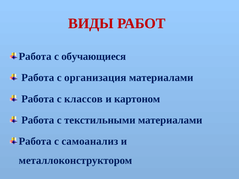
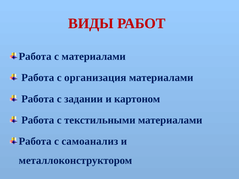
с обучающиеся: обучающиеся -> материалами (94, 57)
классов: классов -> задании (84, 99)
